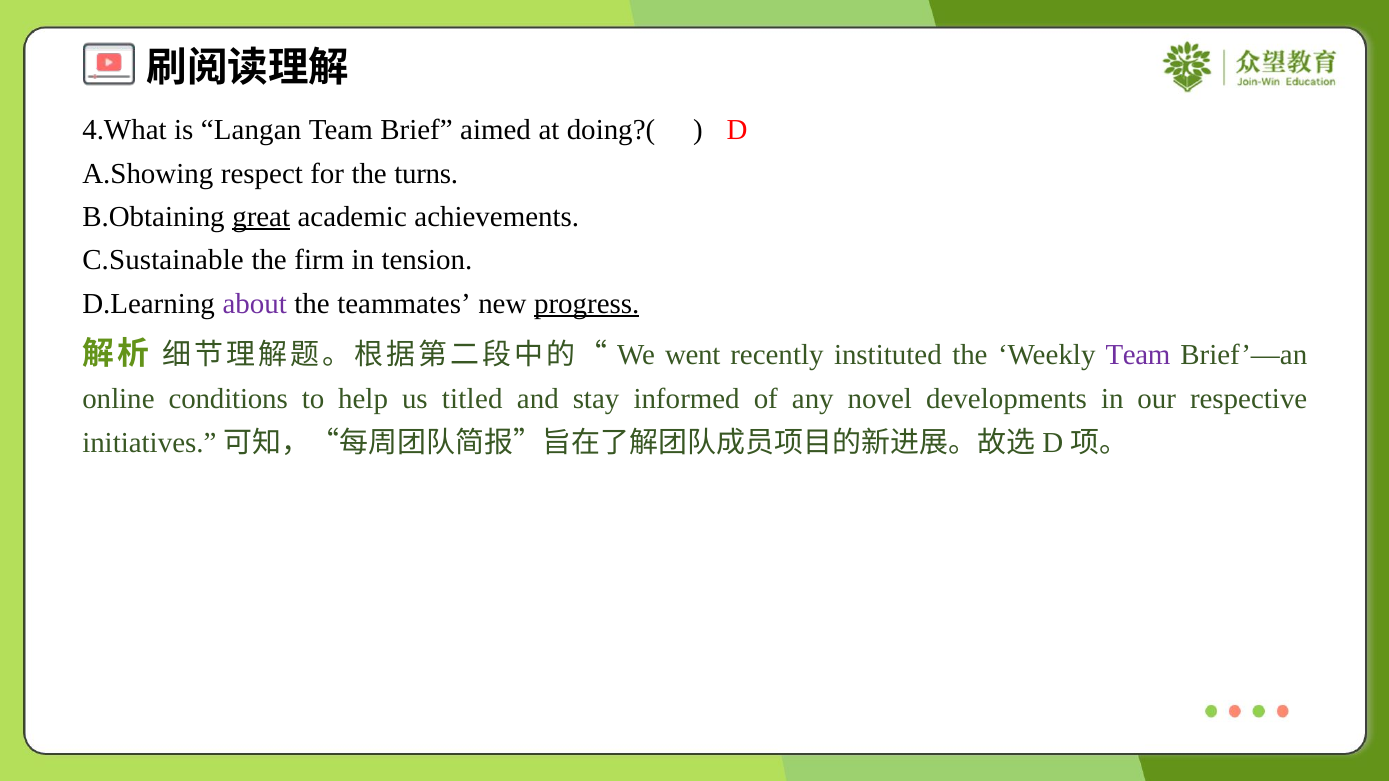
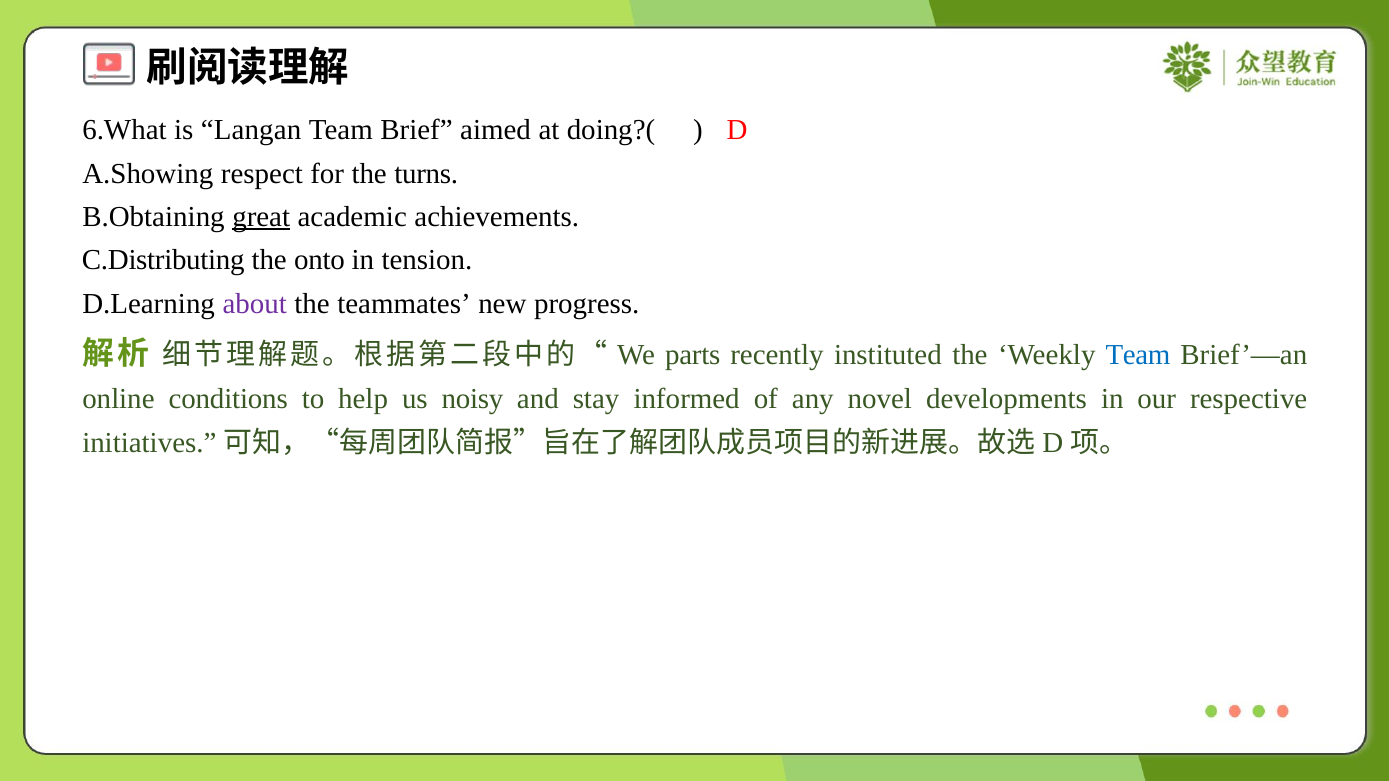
4.What: 4.What -> 6.What (124, 130)
C.Sustainable: C.Sustainable -> C.Distributing (163, 260)
firm: firm -> onto (319, 260)
progress underline: present -> none (587, 304)
went: went -> parts (693, 355)
Team colour: purple -> blue (1138, 355)
titled: titled -> noisy (473, 399)
